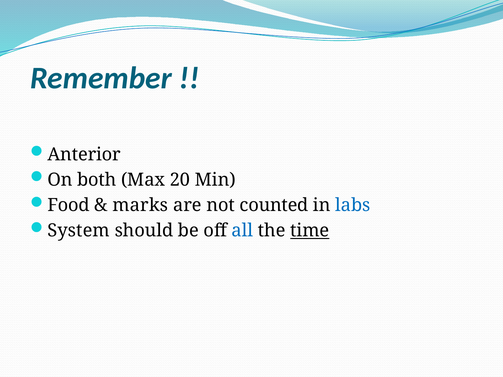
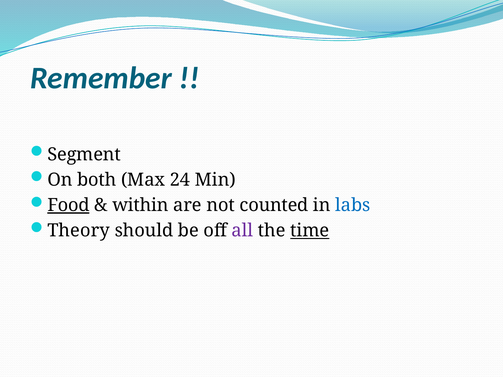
Anterior: Anterior -> Segment (84, 155)
20: 20 -> 24 (180, 180)
Food underline: none -> present (68, 205)
marks: marks -> within (140, 205)
System: System -> Theory (79, 231)
all colour: blue -> purple (242, 231)
